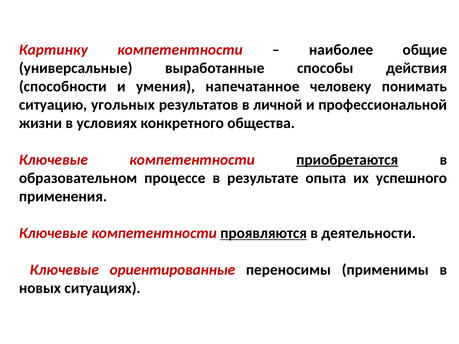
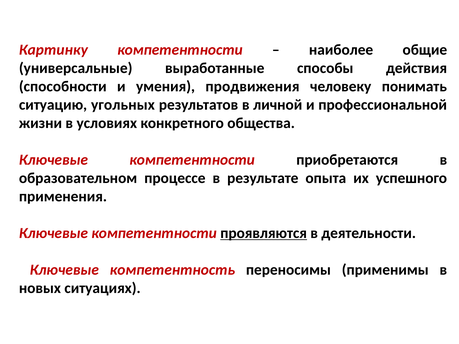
напечатанное: напечатанное -> продвижения (252, 86)
приобретаются underline: present -> none (347, 160)
ориентированные: ориентированные -> компетентность (172, 270)
